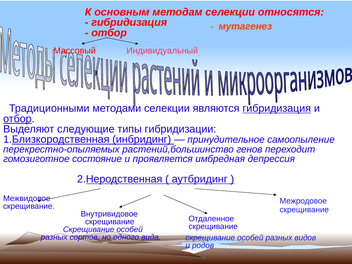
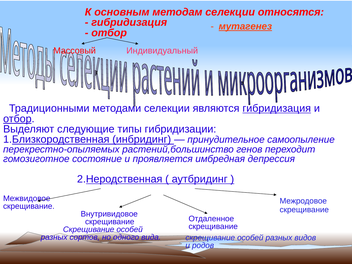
мутагенез underline: none -> present (245, 26)
